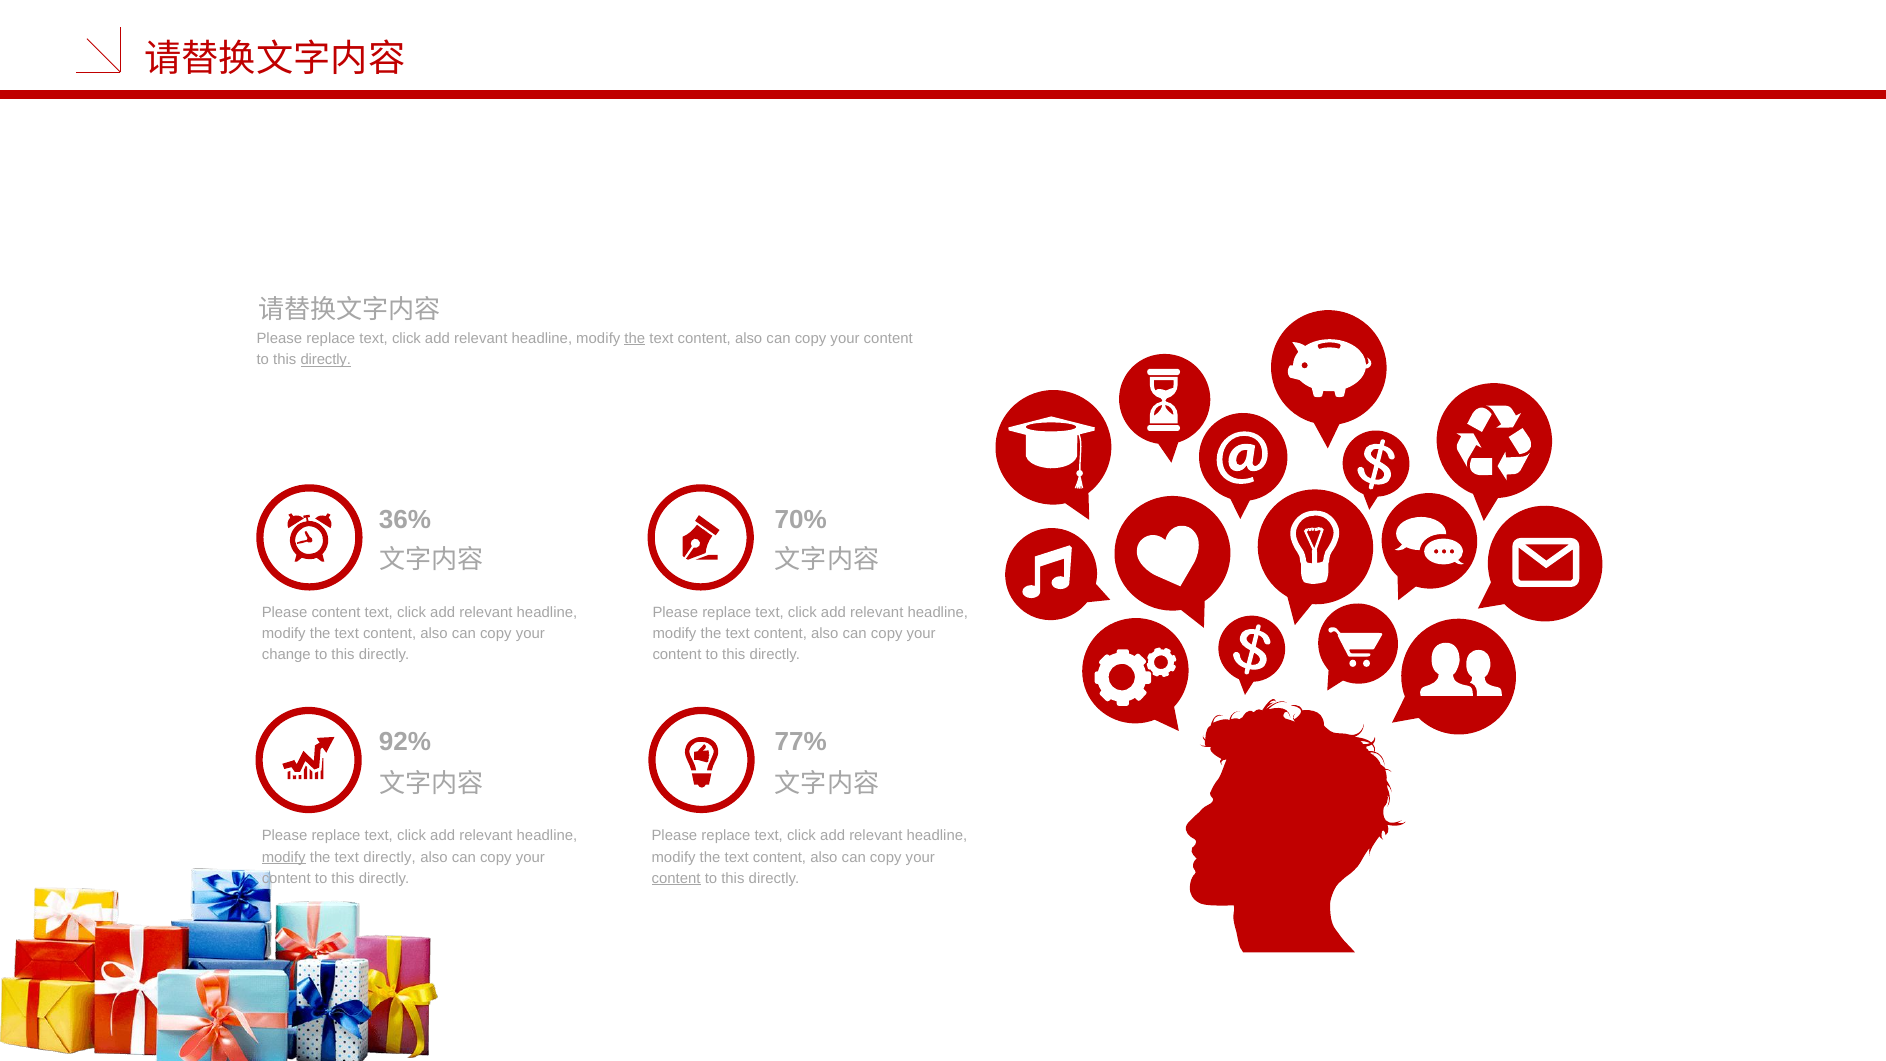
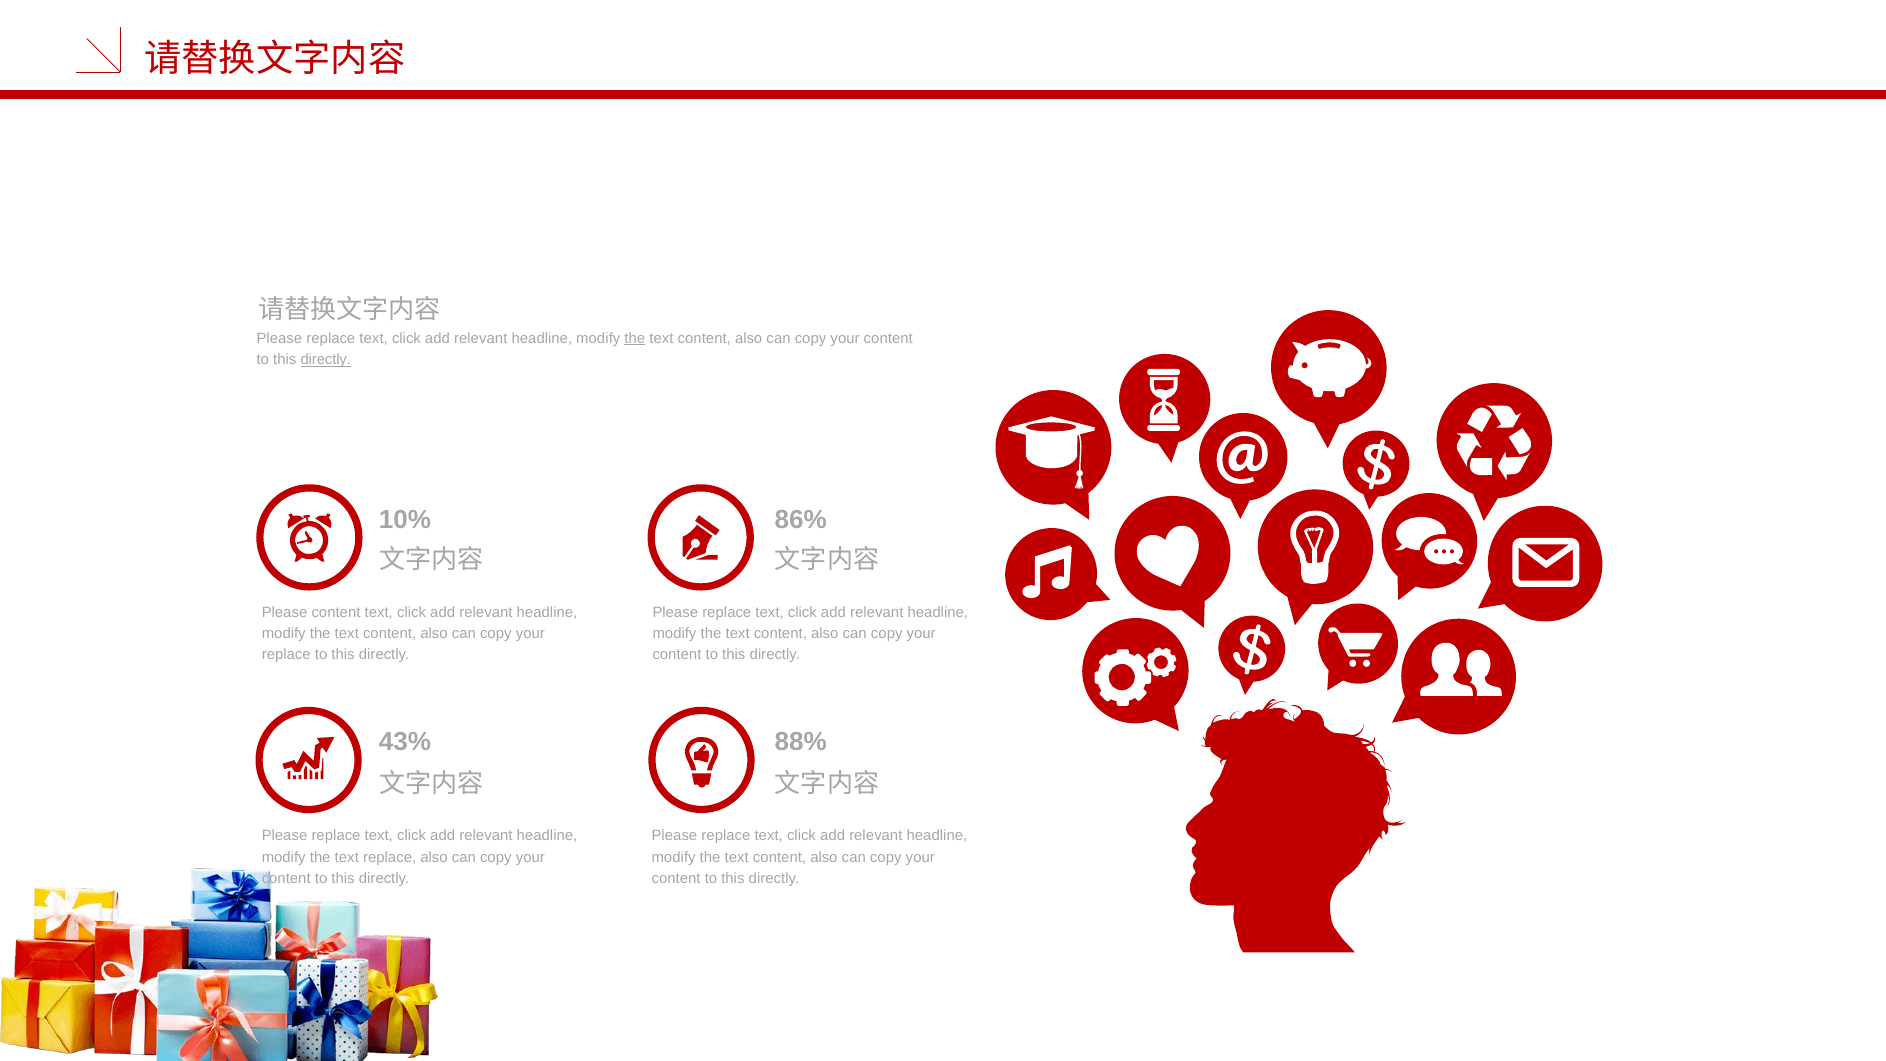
36%: 36% -> 10% (405, 520)
70%: 70% -> 86% (801, 520)
change: change -> replace (286, 655)
92%: 92% -> 43% (405, 742)
77%: 77% -> 88% (801, 742)
modify underline: present -> none (284, 857)
text directly: directly -> replace (390, 857)
content underline: present -> none (676, 878)
